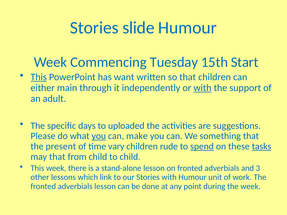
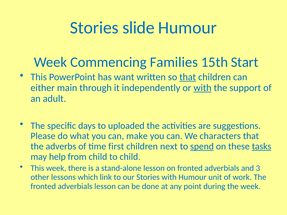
Tuesday: Tuesday -> Families (174, 62)
This underline: present -> none (39, 77)
that underline: none -> present (188, 77)
you underline: present -> none (99, 136)
something: something -> characters (220, 136)
present: present -> adverbs (61, 147)
vary: vary -> first (116, 147)
rude: rude -> next (169, 147)
may that: that -> help (57, 157)
